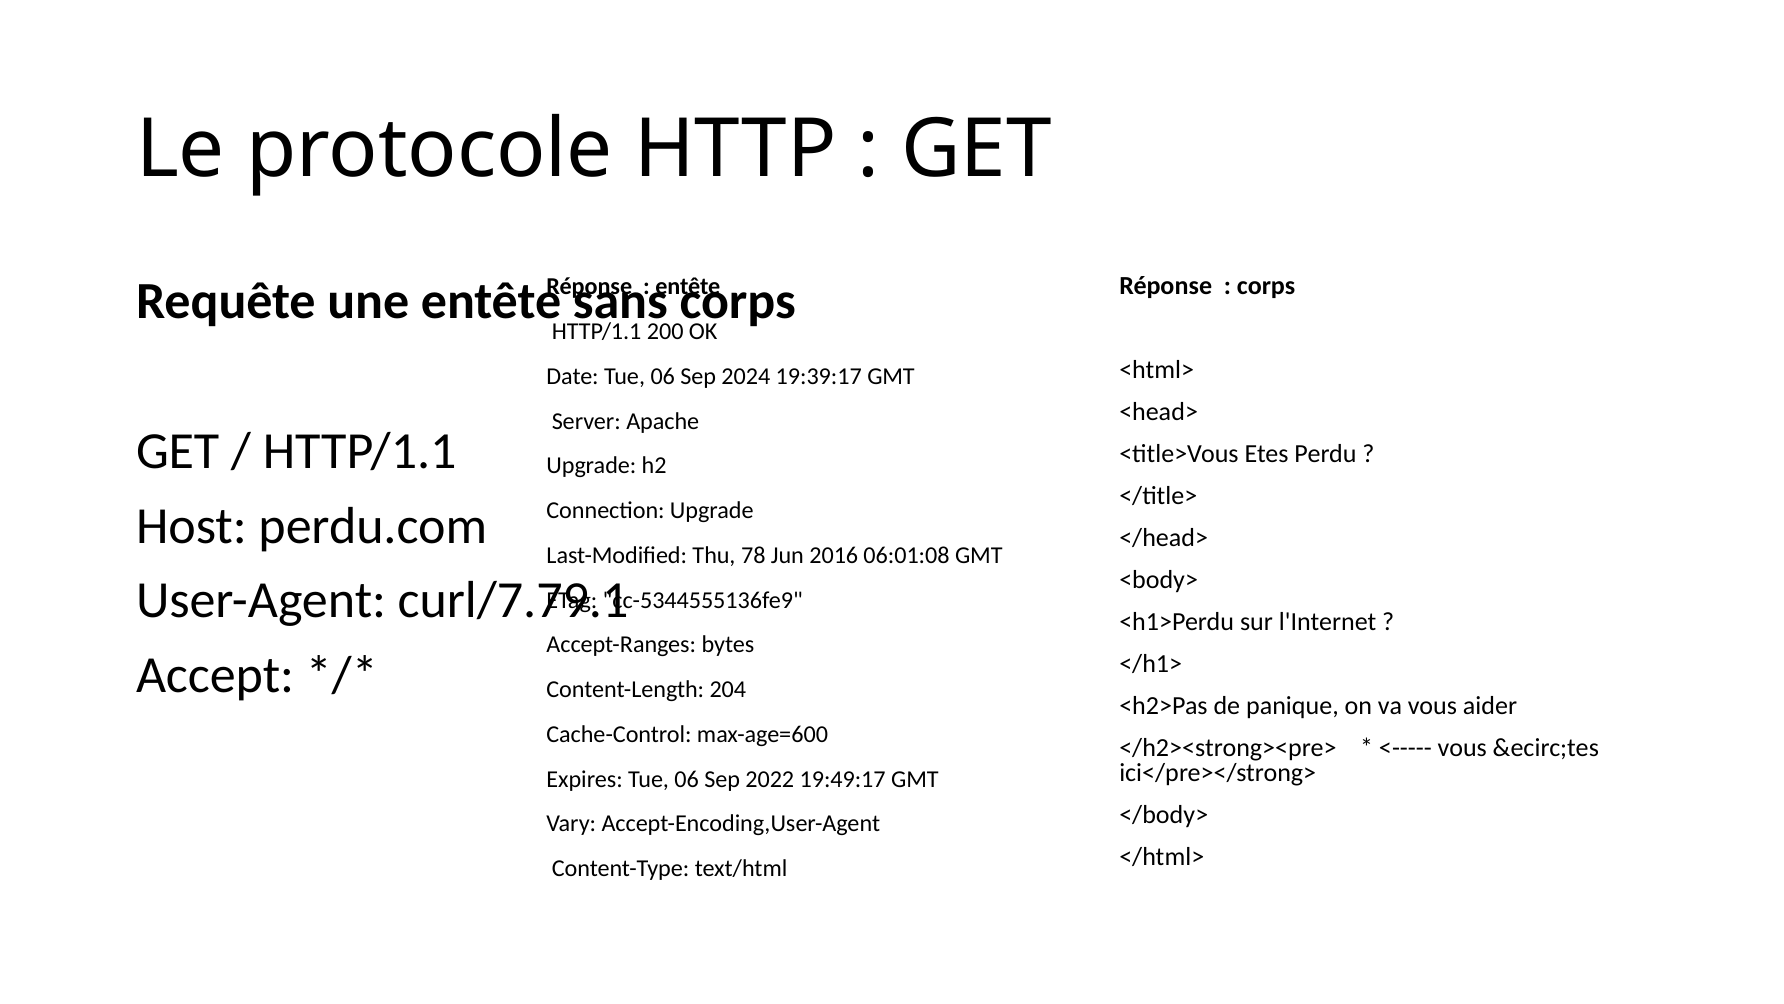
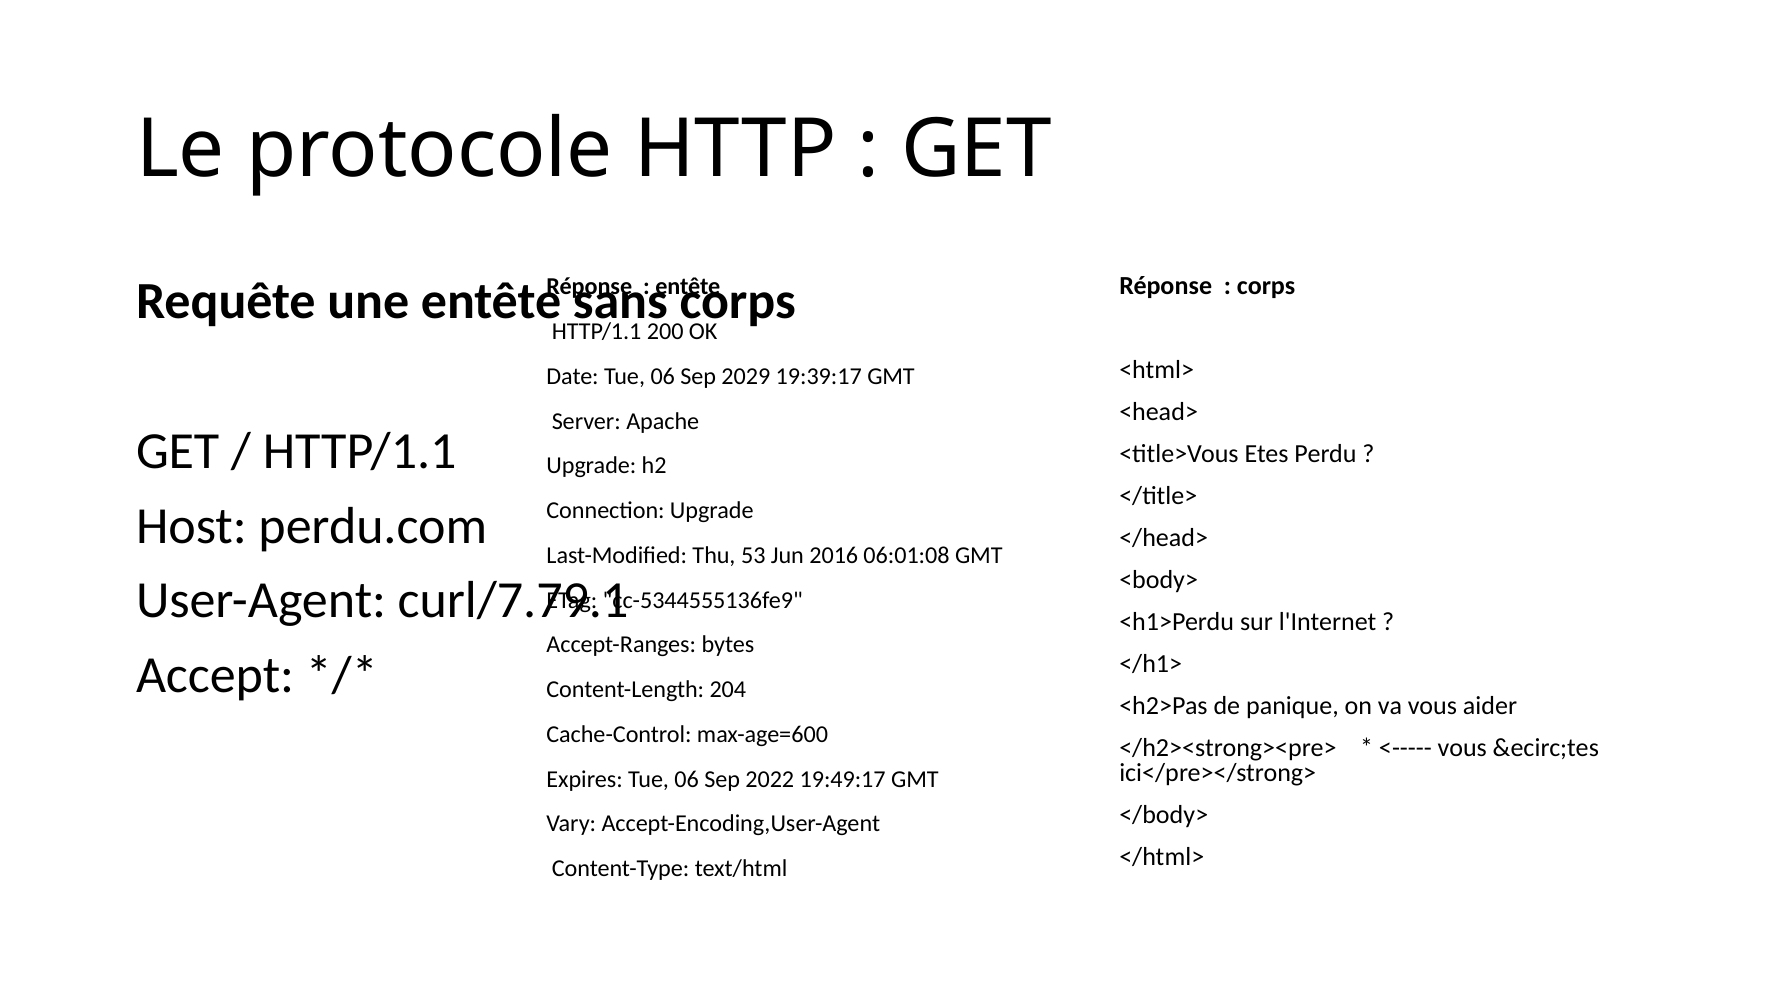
2024: 2024 -> 2029 (746, 376)
78: 78 -> 53 (753, 555)
